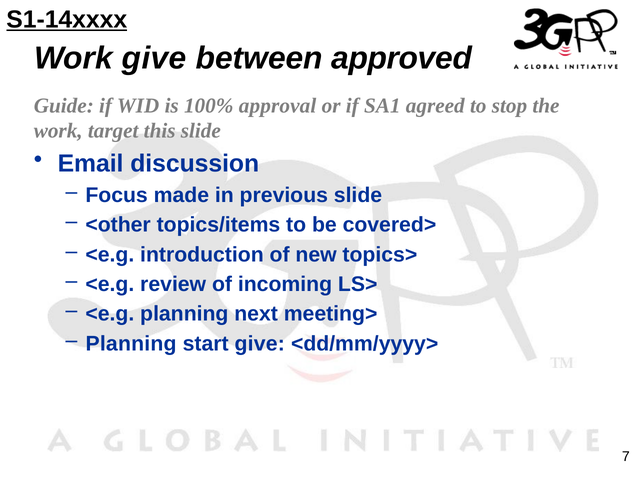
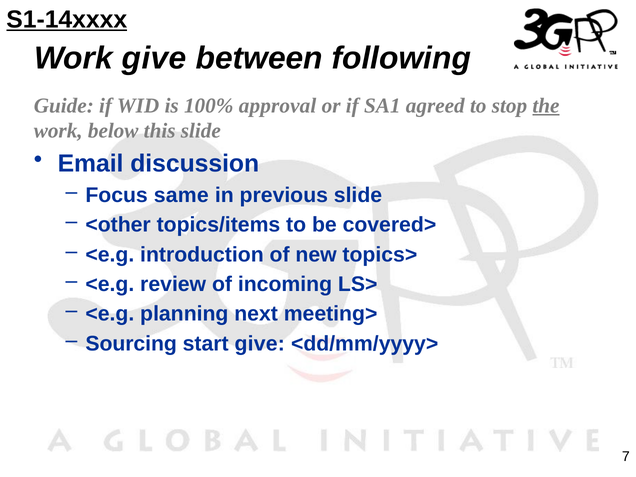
approved: approved -> following (401, 58)
the underline: none -> present (546, 106)
target: target -> below (113, 131)
made: made -> same (181, 195)
Planning: Planning -> Sourcing (131, 344)
